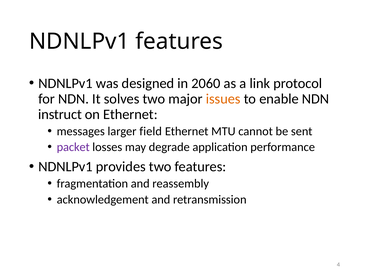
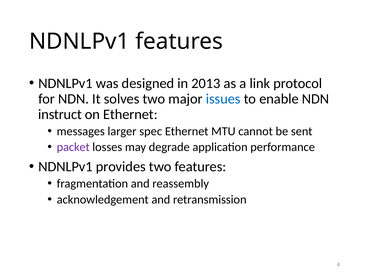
2060: 2060 -> 2013 (206, 83)
issues colour: orange -> blue (223, 99)
field: field -> spec (151, 131)
